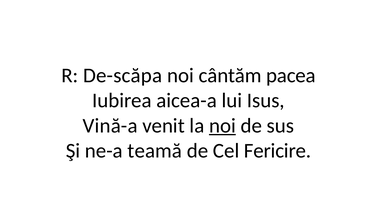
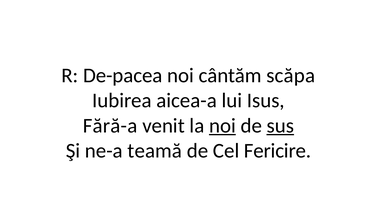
De-scăpa: De-scăpa -> De-pacea (123, 75)
pacea: pacea -> scăpa (291, 75)
Vină-a: Vină-a -> Fără-a (110, 126)
sus underline: none -> present (280, 126)
